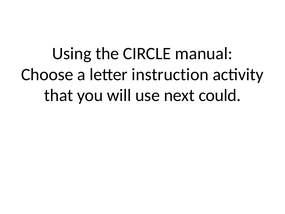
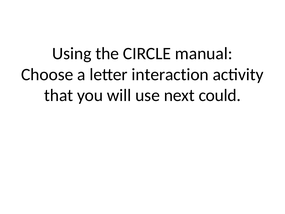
instruction: instruction -> interaction (170, 74)
